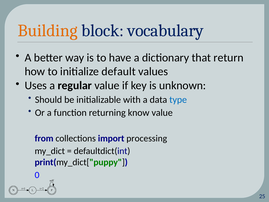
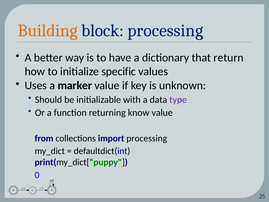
block vocabulary: vocabulary -> processing (165, 31)
default: default -> specific (119, 71)
regular: regular -> marker (75, 85)
type colour: blue -> purple (178, 99)
